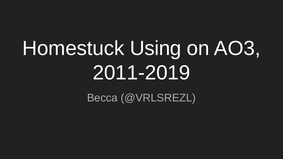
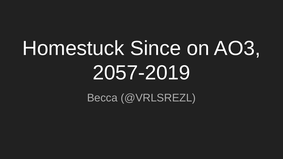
Using: Using -> Since (156, 48)
2011-2019: 2011-2019 -> 2057-2019 (141, 73)
